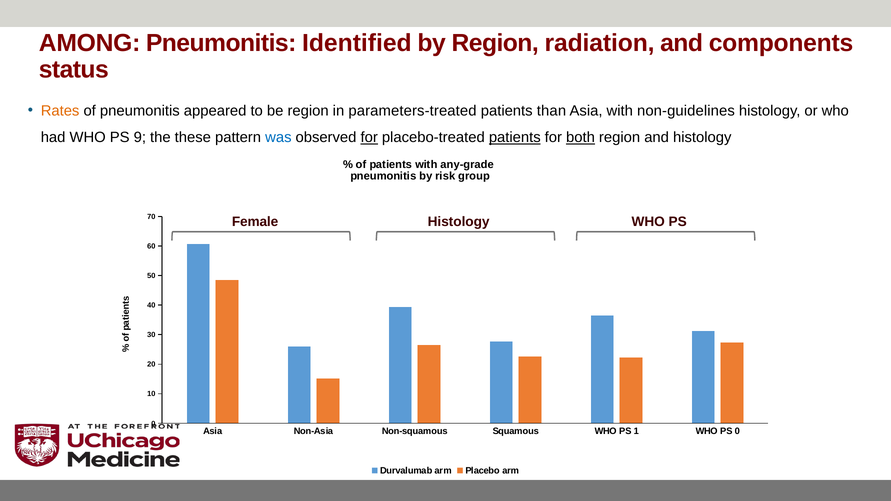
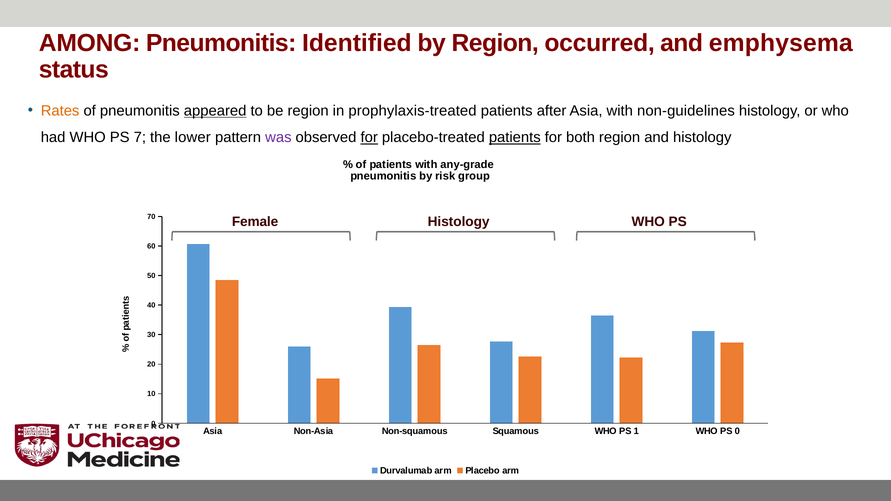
radiation: radiation -> occurred (600, 43)
components: components -> emphysema (781, 43)
appeared underline: none -> present (215, 111)
parameters-treated: parameters-treated -> prophylaxis-treated (413, 111)
than: than -> after (552, 111)
9: 9 -> 7 (140, 138)
these: these -> lower (193, 138)
was colour: blue -> purple (278, 138)
both underline: present -> none (580, 138)
